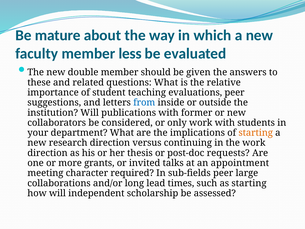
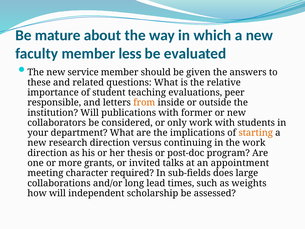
double: double -> service (83, 72)
suggestions: suggestions -> responsible (54, 102)
from colour: blue -> orange (144, 102)
requests: requests -> program (228, 153)
sub-fields peer: peer -> does (223, 173)
as starting: starting -> weights (249, 183)
